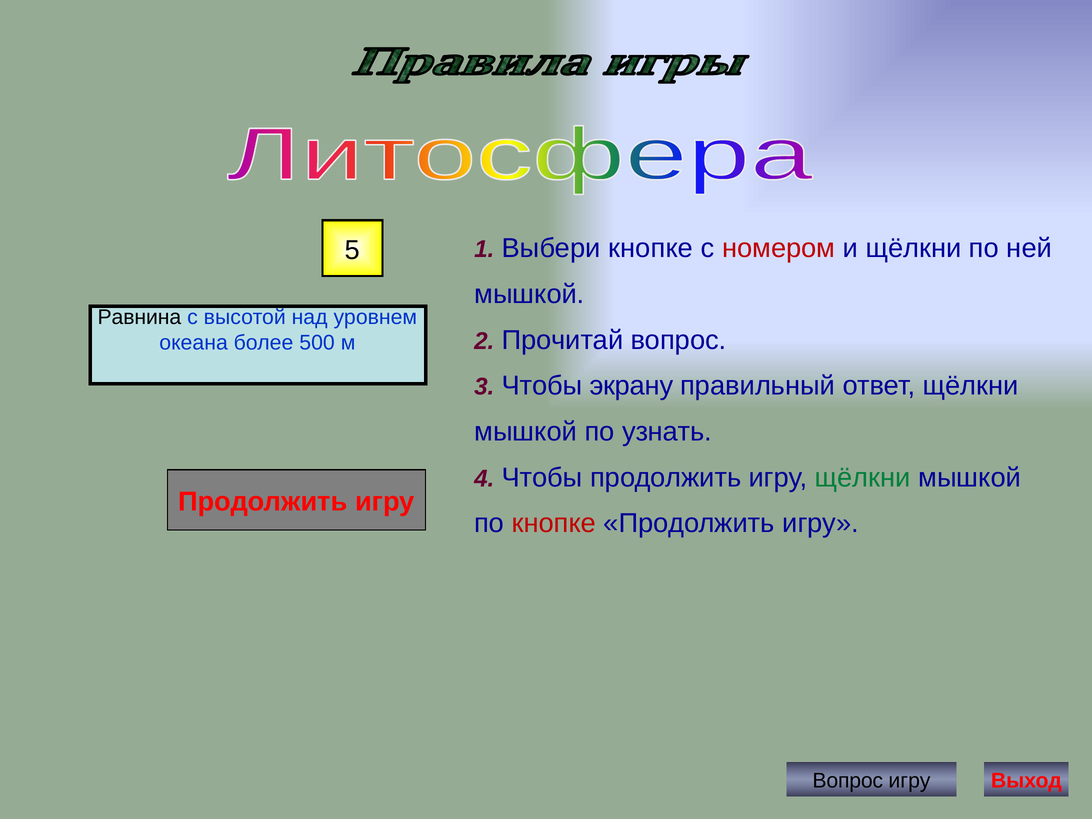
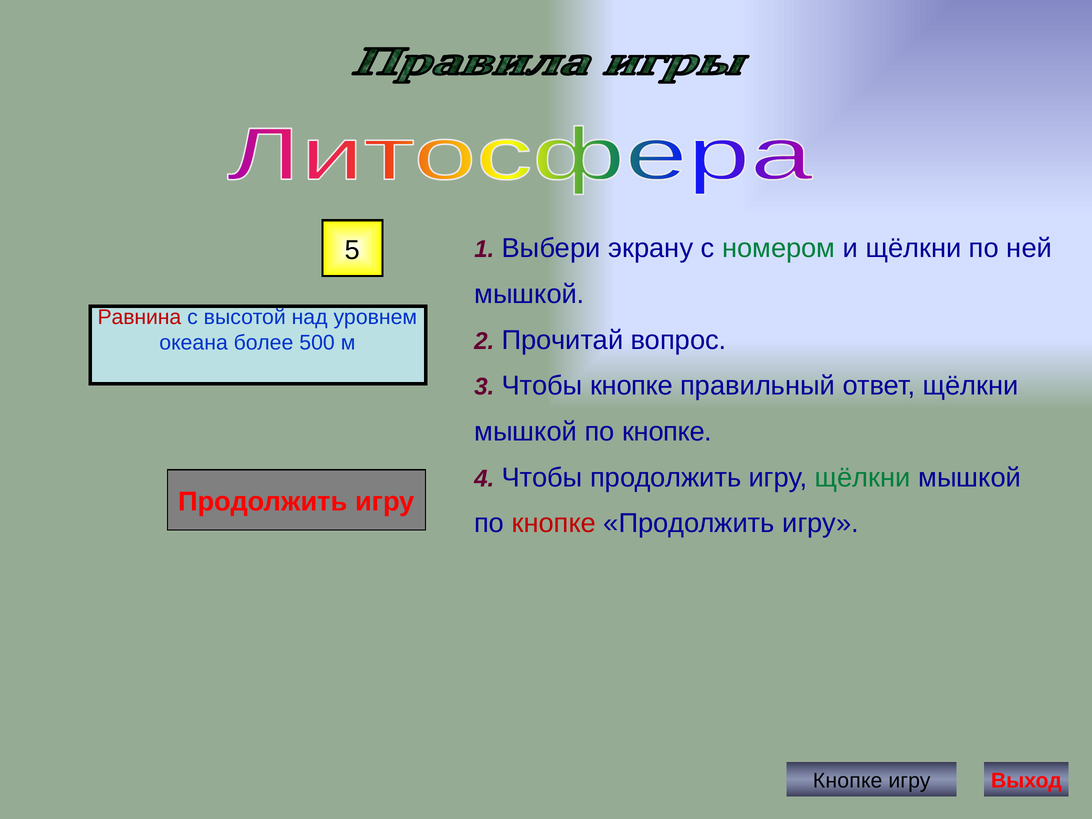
Выбери кнопке: кнопке -> экрану (651, 248)
номером colour: red -> green (779, 248)
Равнина colour: black -> red (139, 317)
Чтобы экрану: экрану -> кнопке (631, 386)
узнать: узнать -> кнопке (667, 432)
Вопрос: Вопрос -> Кнопке (848, 781)
